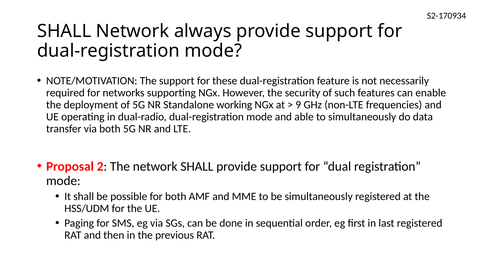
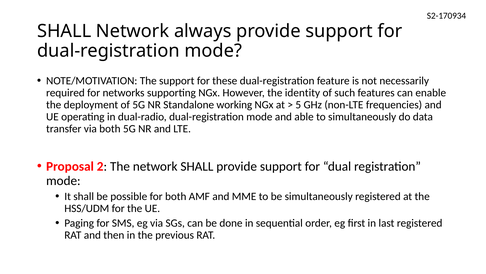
security: security -> identity (302, 93)
9: 9 -> 5 (298, 105)
